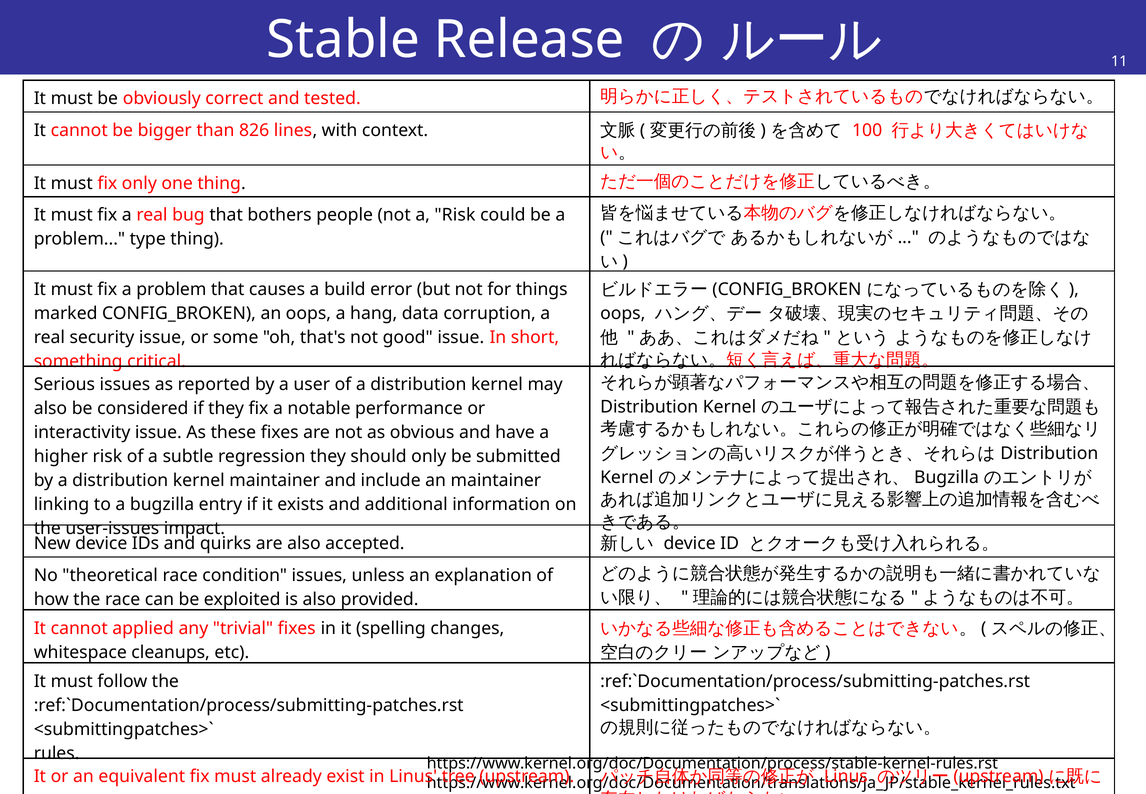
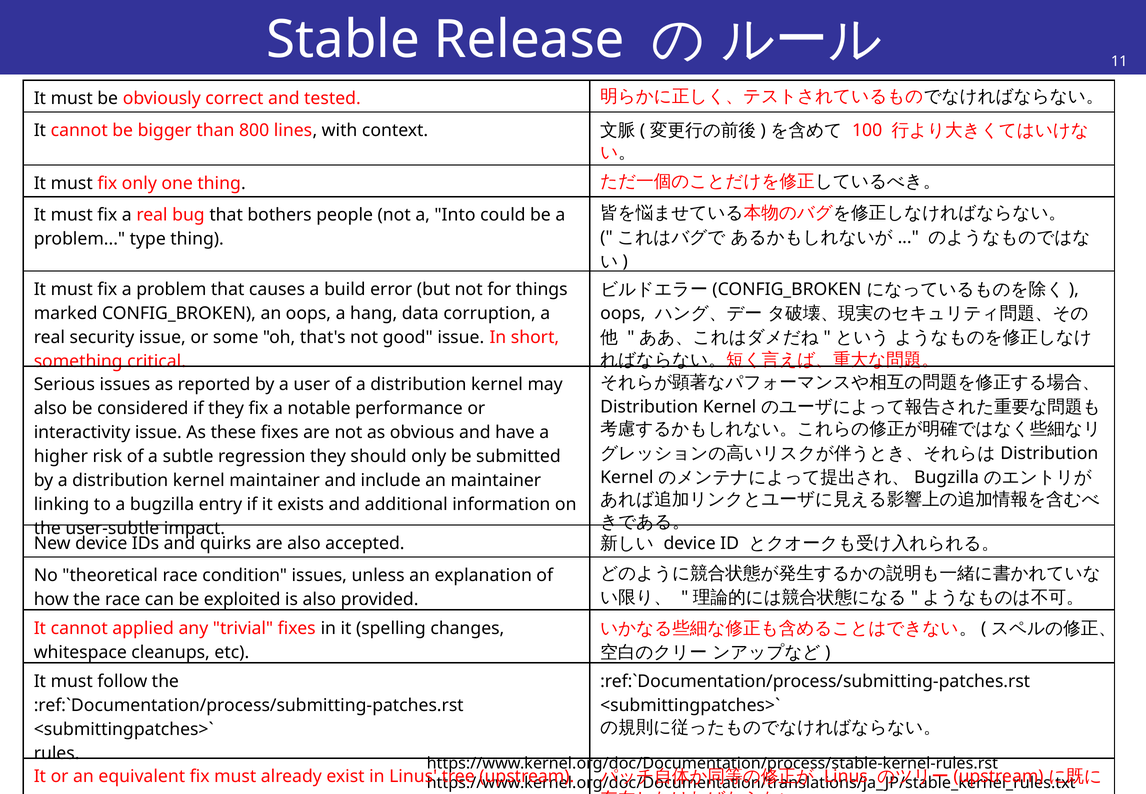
826: 826 -> 800 (254, 130)
a Risk: Risk -> Into (455, 215)
user-issues: user-issues -> user-subtle (112, 528)
